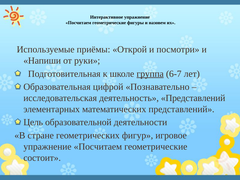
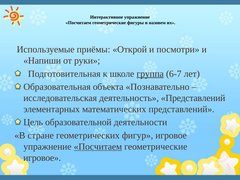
цифрой: цифрой -> объекта (108, 87)
Посчитаем underline: none -> present (98, 147)
состоит: состоит -> игровое (42, 158)
